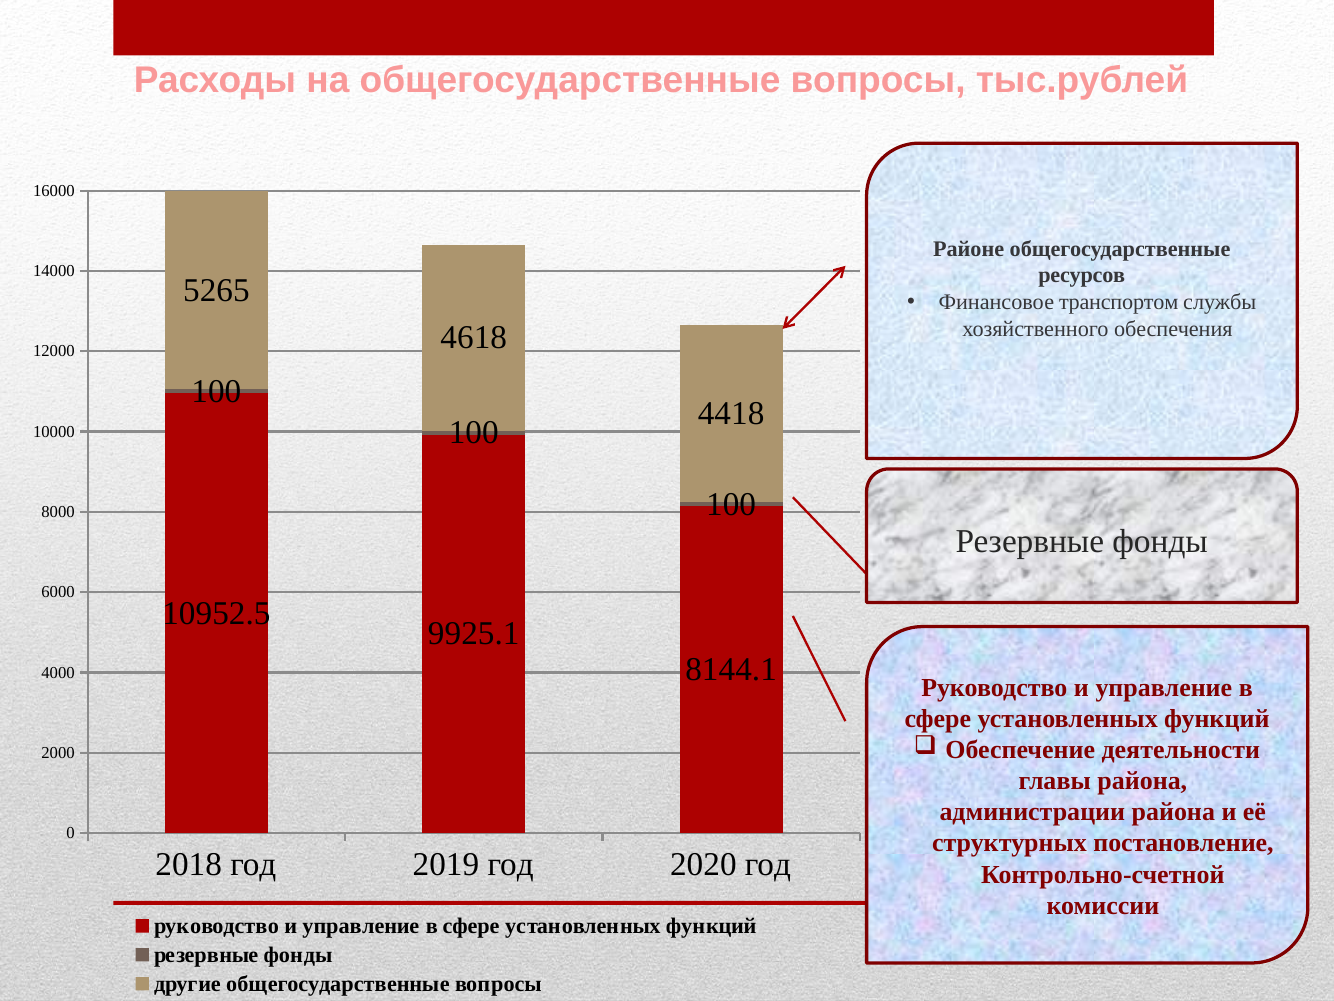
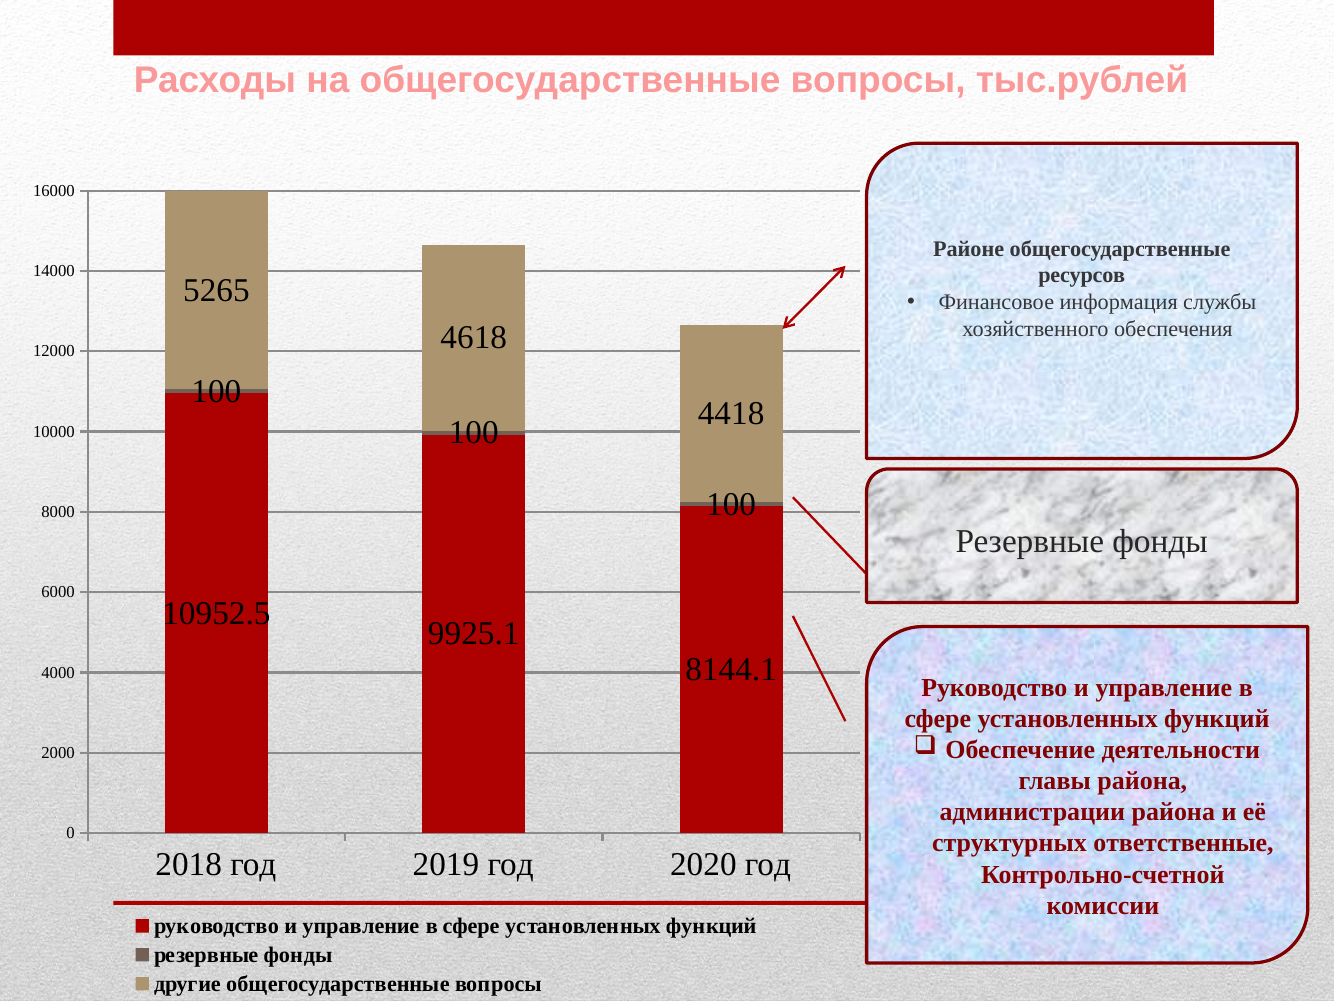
транспортом: транспортом -> информация (1119, 302)
постановление: постановление -> ответственные (1184, 843)
